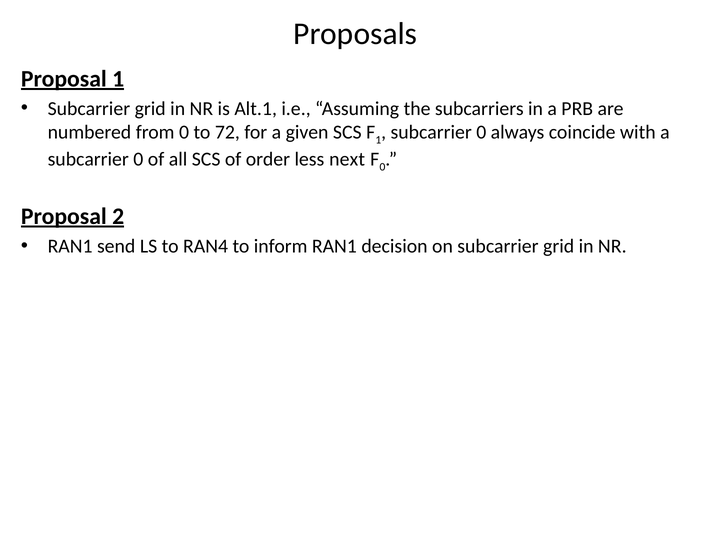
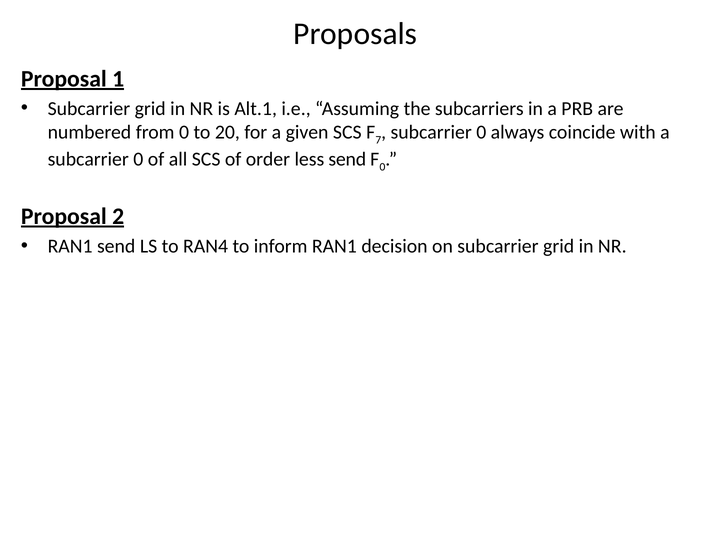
72: 72 -> 20 (227, 132)
1: 1 -> 7 (378, 140)
less next: next -> send (347, 159)
